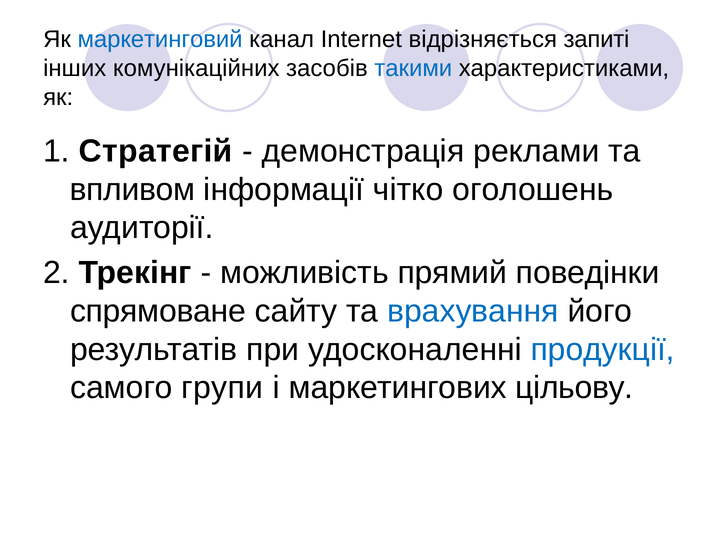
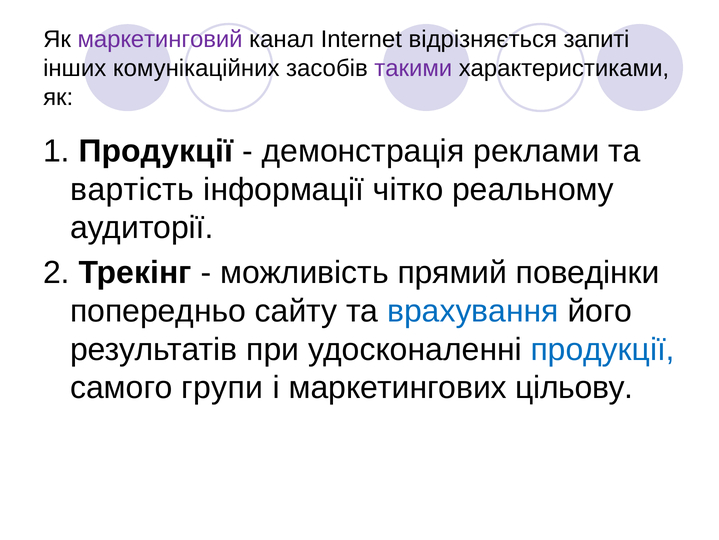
маркетинговий colour: blue -> purple (160, 39)
такими colour: blue -> purple (413, 68)
1 Стратегій: Стратегій -> Продукції (156, 151)
впливом: впливом -> вартість (132, 189)
оголошень: оголошень -> реальному (533, 189)
спрямоване: спрямоване -> попередньо (158, 311)
